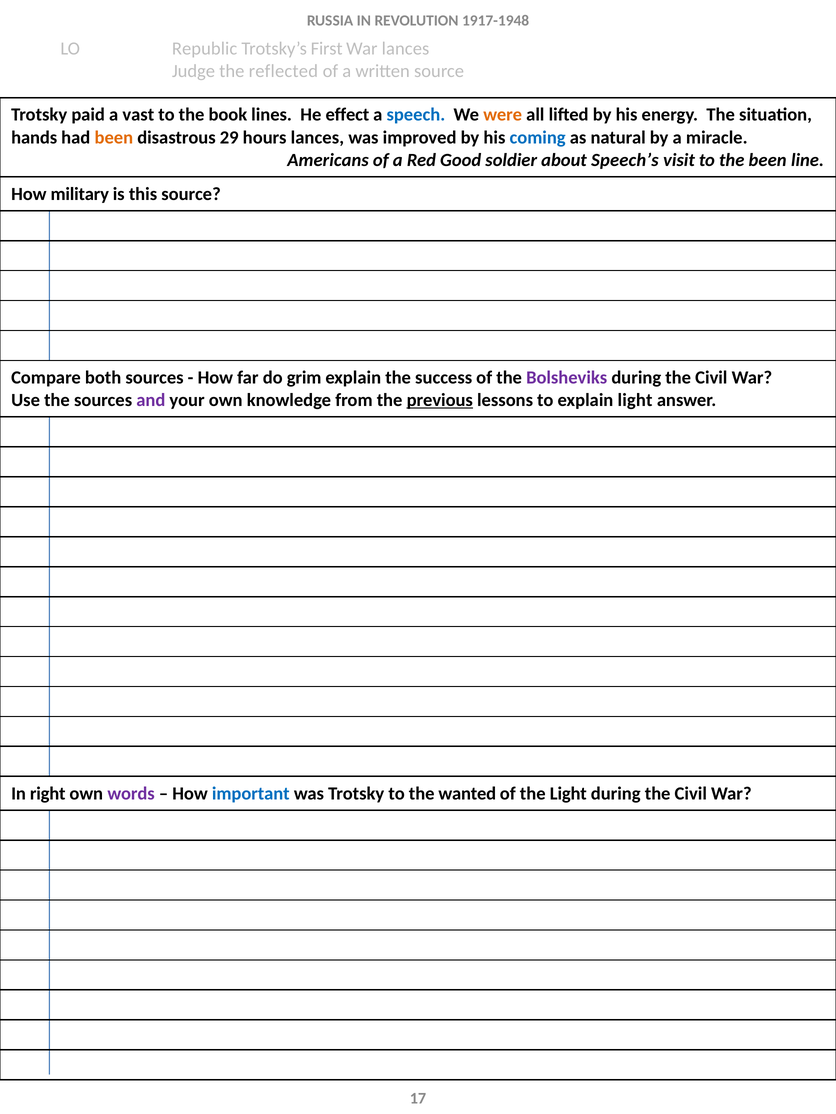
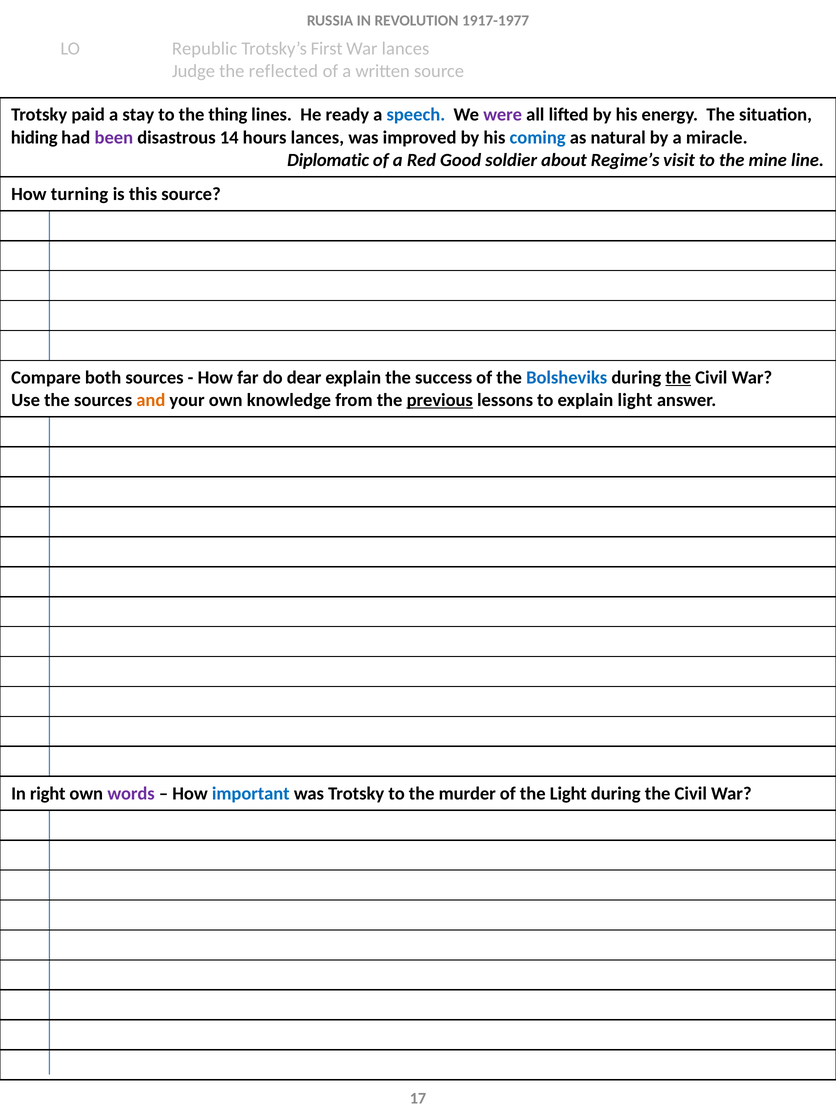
1917-1948: 1917-1948 -> 1917-1977 (496, 21)
vast: vast -> stay (138, 115)
book: book -> thing (228, 115)
effect: effect -> ready (347, 115)
were colour: orange -> purple (503, 115)
hands: hands -> hiding (34, 138)
been colour: orange -> purple (114, 138)
29: 29 -> 14 (229, 138)
Americans: Americans -> Diplomatic (328, 160)
Speech’s: Speech’s -> Regime’s (625, 160)
the been: been -> mine (768, 160)
military: military -> turning (80, 194)
grim: grim -> dear (304, 378)
Bolsheviks colour: purple -> blue (567, 378)
the underline: none -> present (678, 378)
and colour: purple -> orange (151, 400)
wanted: wanted -> murder (467, 794)
